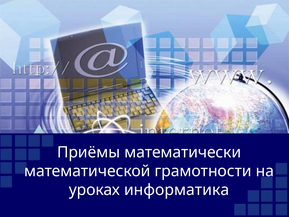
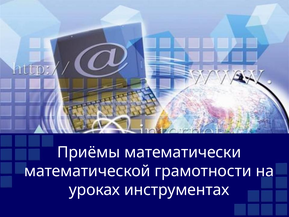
информатика: информатика -> инструментах (177, 190)
